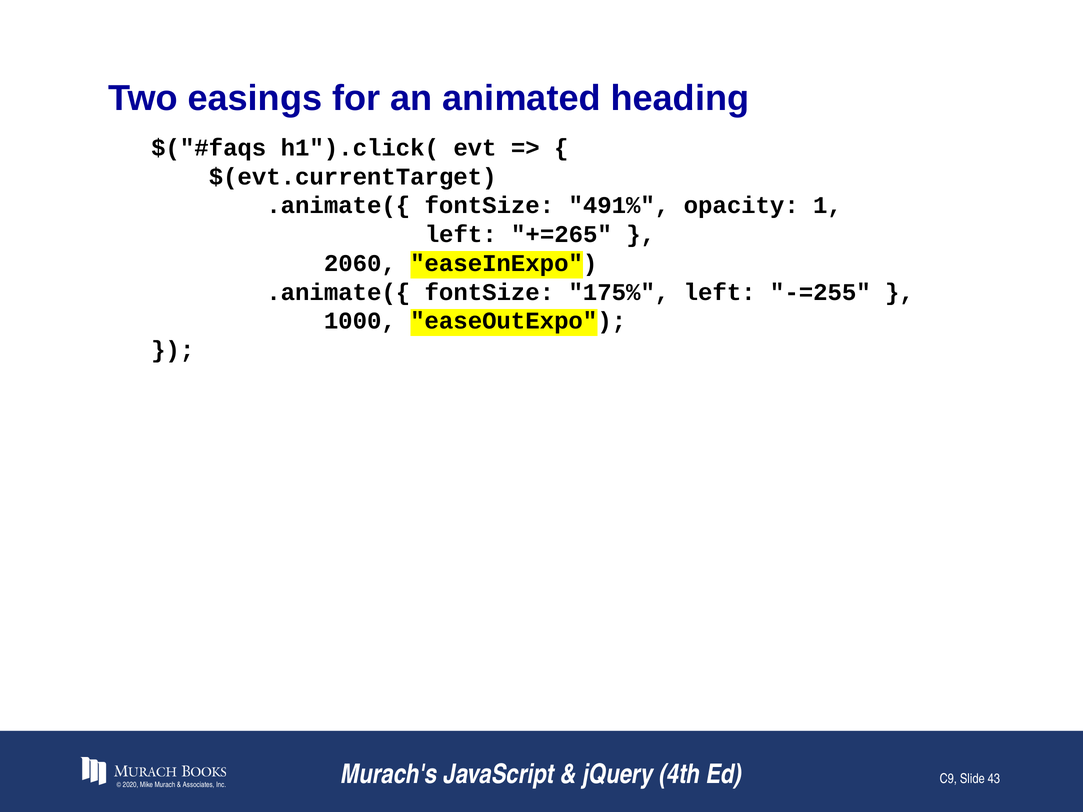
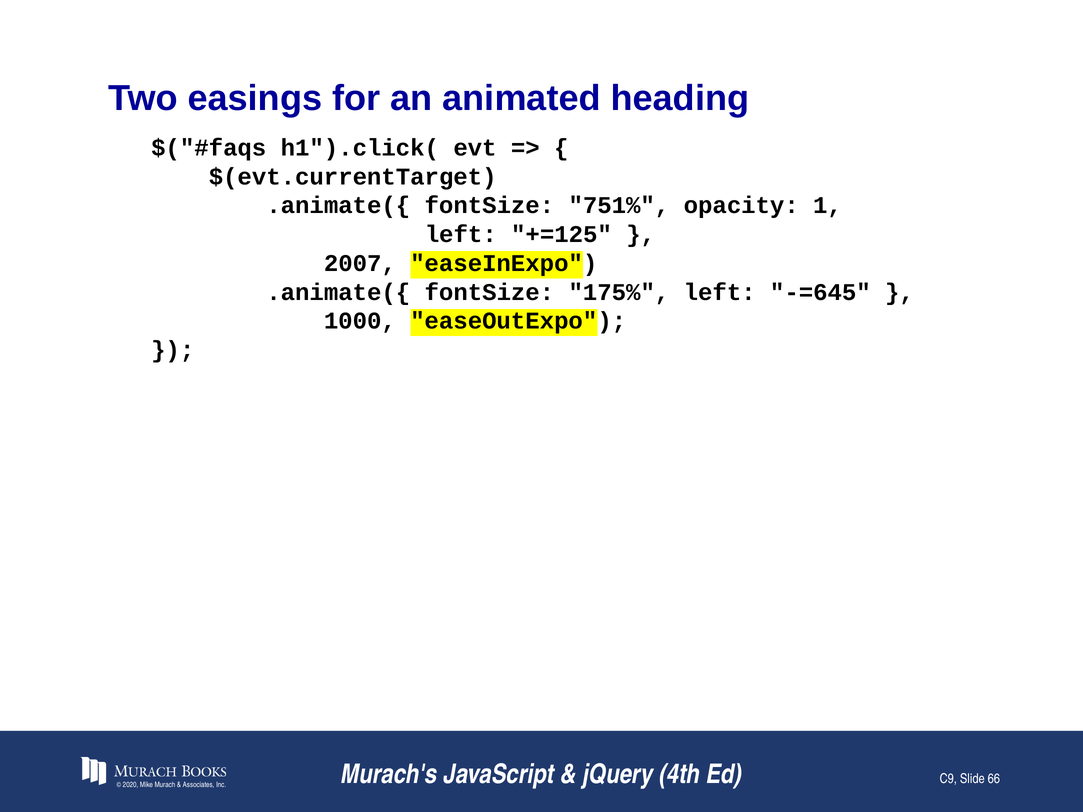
491%: 491% -> 751% (619, 206)
+=265: +=265 -> +=125 (562, 234)
2060: 2060 -> 2007 (360, 263)
-=255: -=255 -> -=645 (820, 292)
43: 43 -> 66 (994, 779)
